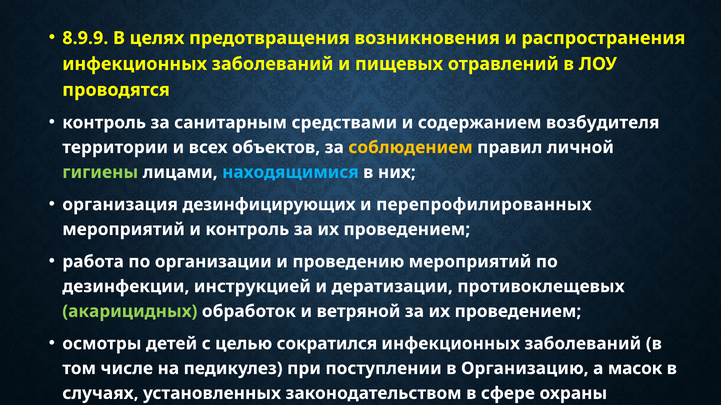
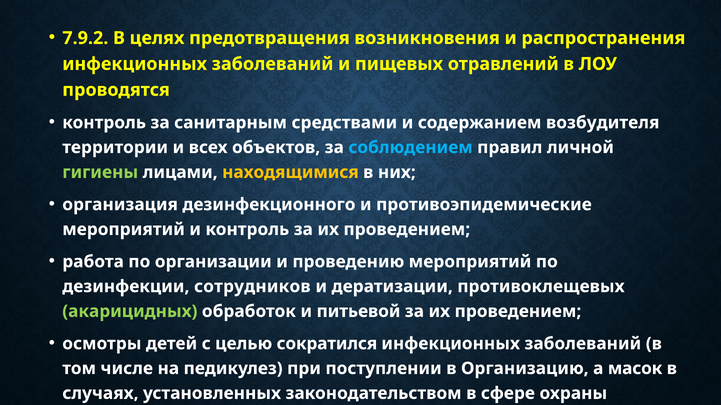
8.9.9: 8.9.9 -> 7.9.2 (85, 38)
соблюдением colour: yellow -> light blue (411, 148)
находящимися colour: light blue -> yellow (290, 172)
дезинфицирующих: дезинфицирующих -> дезинфекционного (269, 205)
перепрофилированных: перепрофилированных -> противоэпидемические (484, 205)
инструкцией: инструкцией -> сотрудников (252, 287)
ветряной: ветряной -> питьевой (359, 312)
